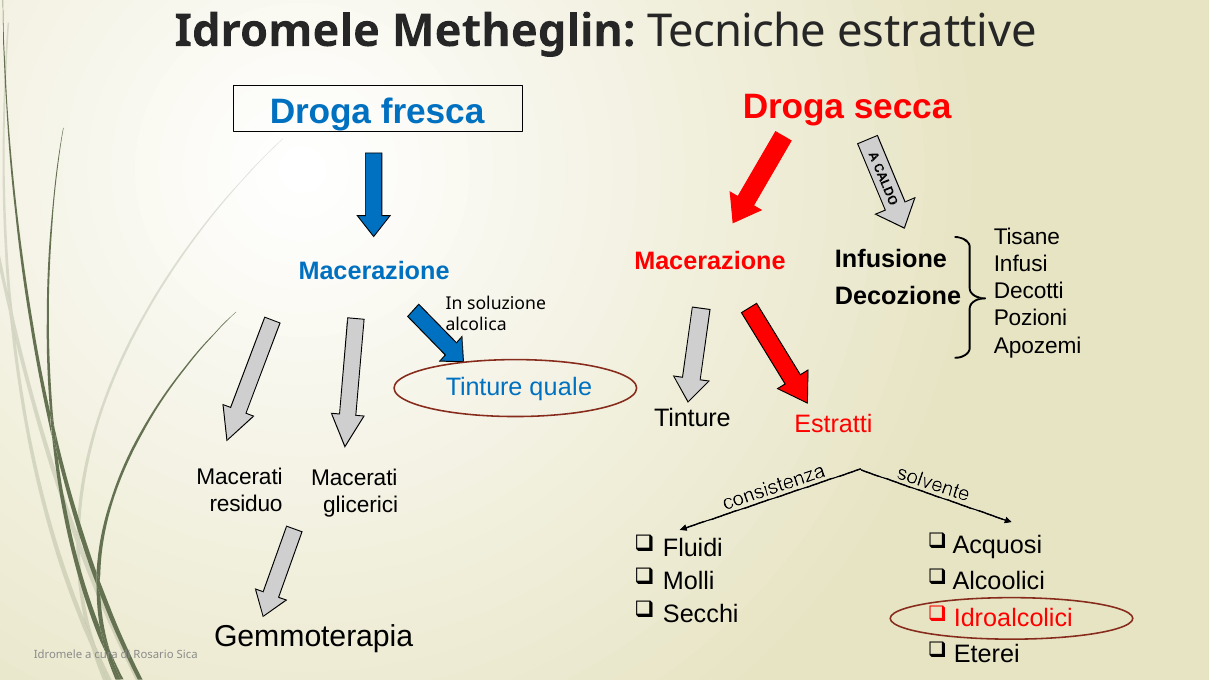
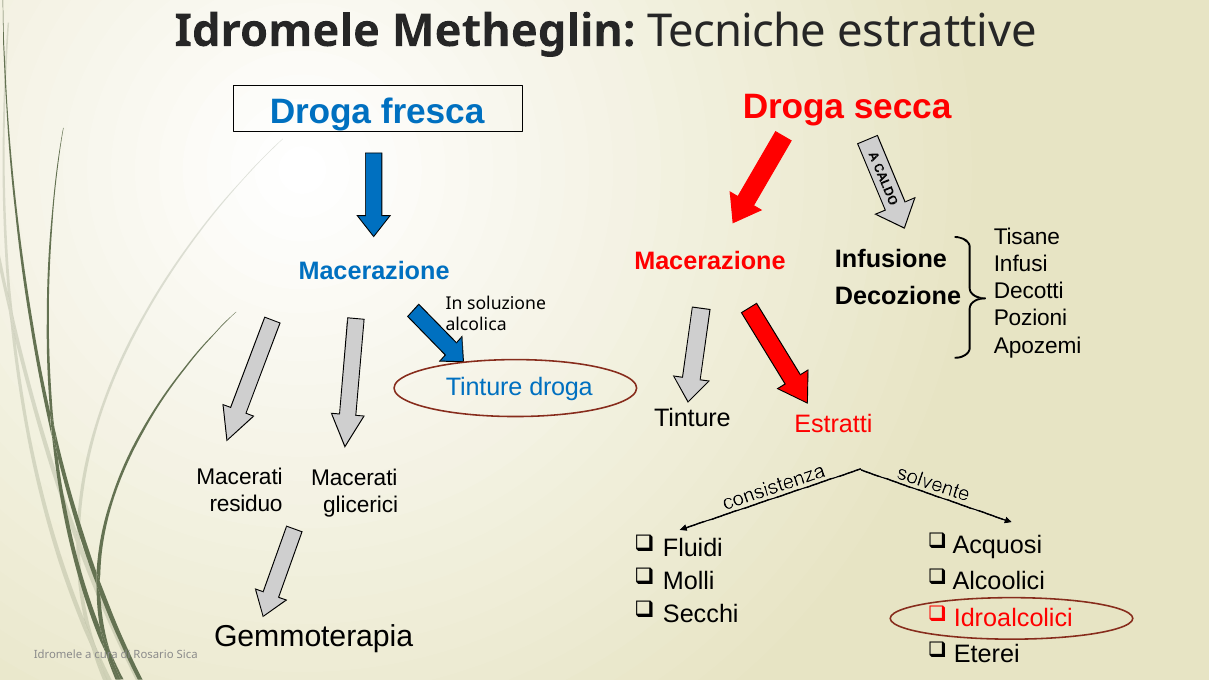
Tinture quale: quale -> droga (561, 388)
